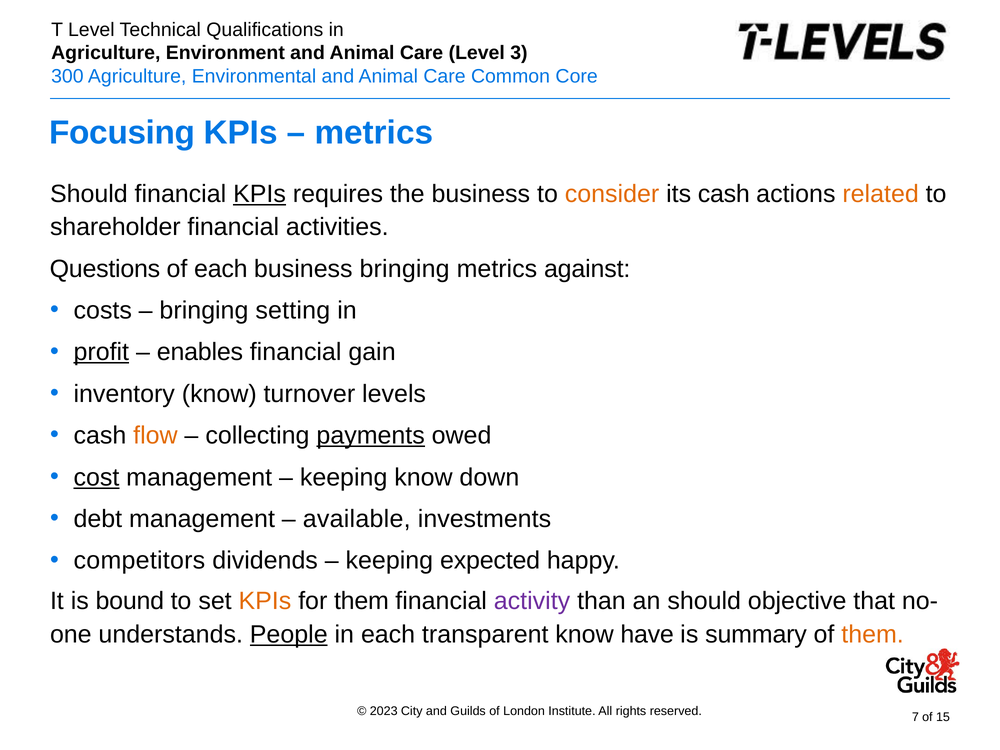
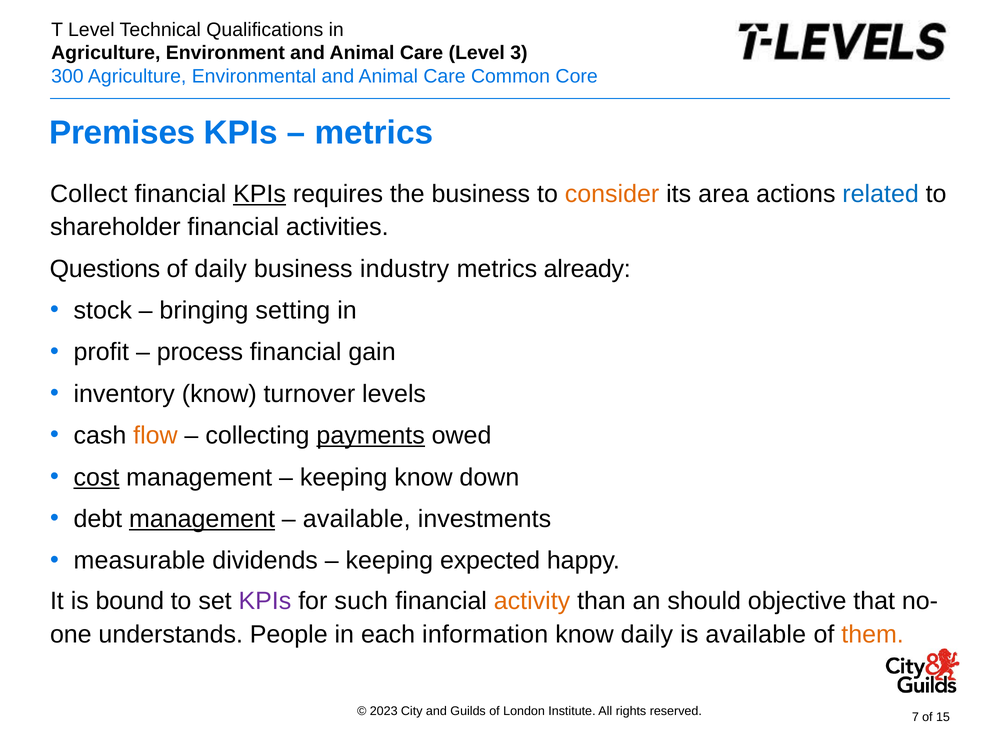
Focusing: Focusing -> Premises (122, 133)
Should: Should -> Collect (89, 194)
its cash: cash -> area (724, 194)
related colour: orange -> blue (881, 194)
of each: each -> daily (221, 269)
business bringing: bringing -> industry (405, 269)
against: against -> already (587, 269)
costs: costs -> stock (103, 310)
profit underline: present -> none (101, 352)
enables: enables -> process (200, 352)
management underline: none -> present (202, 519)
competitors: competitors -> measurable (139, 561)
KPIs colour: orange -> purple (265, 601)
for them: them -> such (361, 601)
activity colour: purple -> orange (532, 601)
People underline: present -> none (289, 634)
transparent: transparent -> information (485, 634)
know have: have -> daily (647, 634)
is summary: summary -> available (756, 634)
